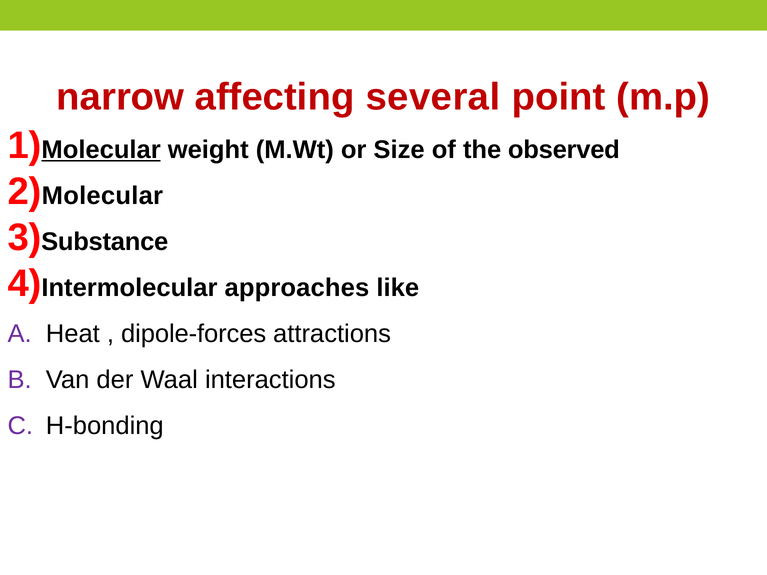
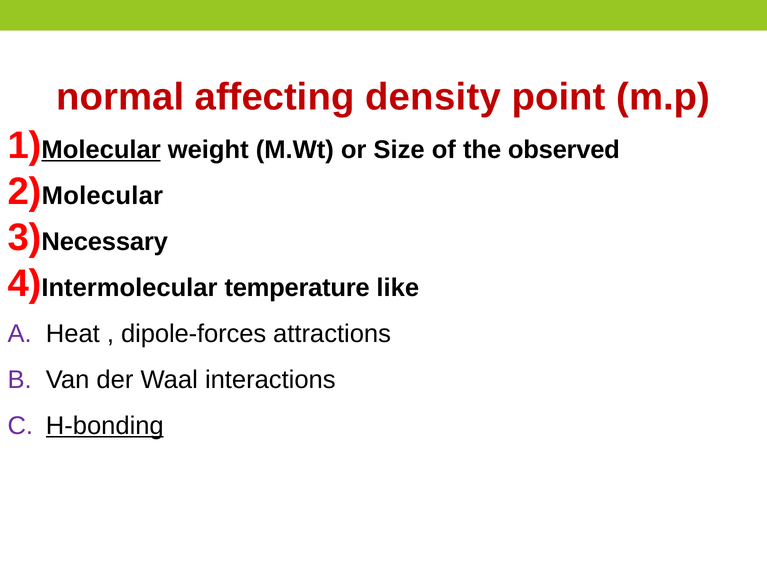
narrow: narrow -> normal (120, 97)
several: several -> density (433, 97)
Substance: Substance -> Necessary (105, 242)
approaches: approaches -> temperature (297, 288)
H-bonding underline: none -> present (105, 426)
